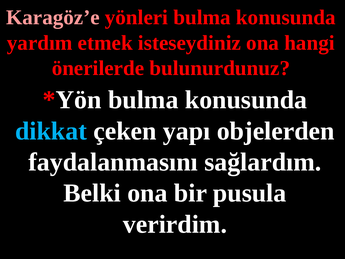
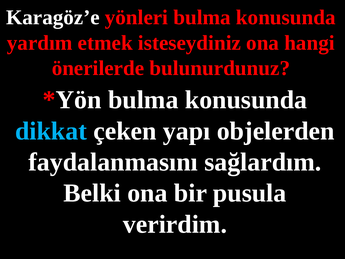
Karagöz’e colour: pink -> white (53, 18)
